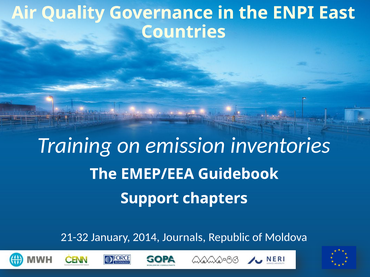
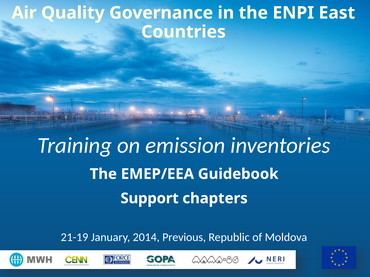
21-32: 21-32 -> 21-19 (75, 238)
Journals: Journals -> Previous (184, 238)
